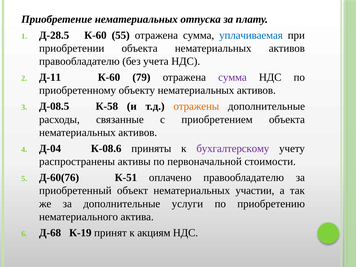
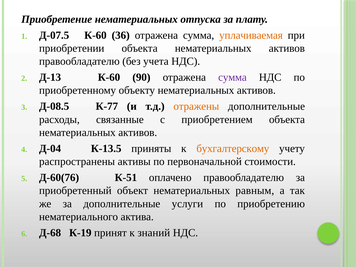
Д-28.5: Д-28.5 -> Д-07.5 (54, 35)
55: 55 -> 36 (121, 35)
уплачиваемая colour: blue -> orange (251, 35)
Д-11: Д-11 -> Д-13 (50, 77)
79: 79 -> 90 (141, 77)
К-58: К-58 -> К-77 (107, 106)
К-08.6: К-08.6 -> К-13.5 (106, 149)
бухгалтерскому colour: purple -> orange (233, 149)
участии: участии -> равным (255, 191)
акциям: акциям -> знаний (154, 233)
